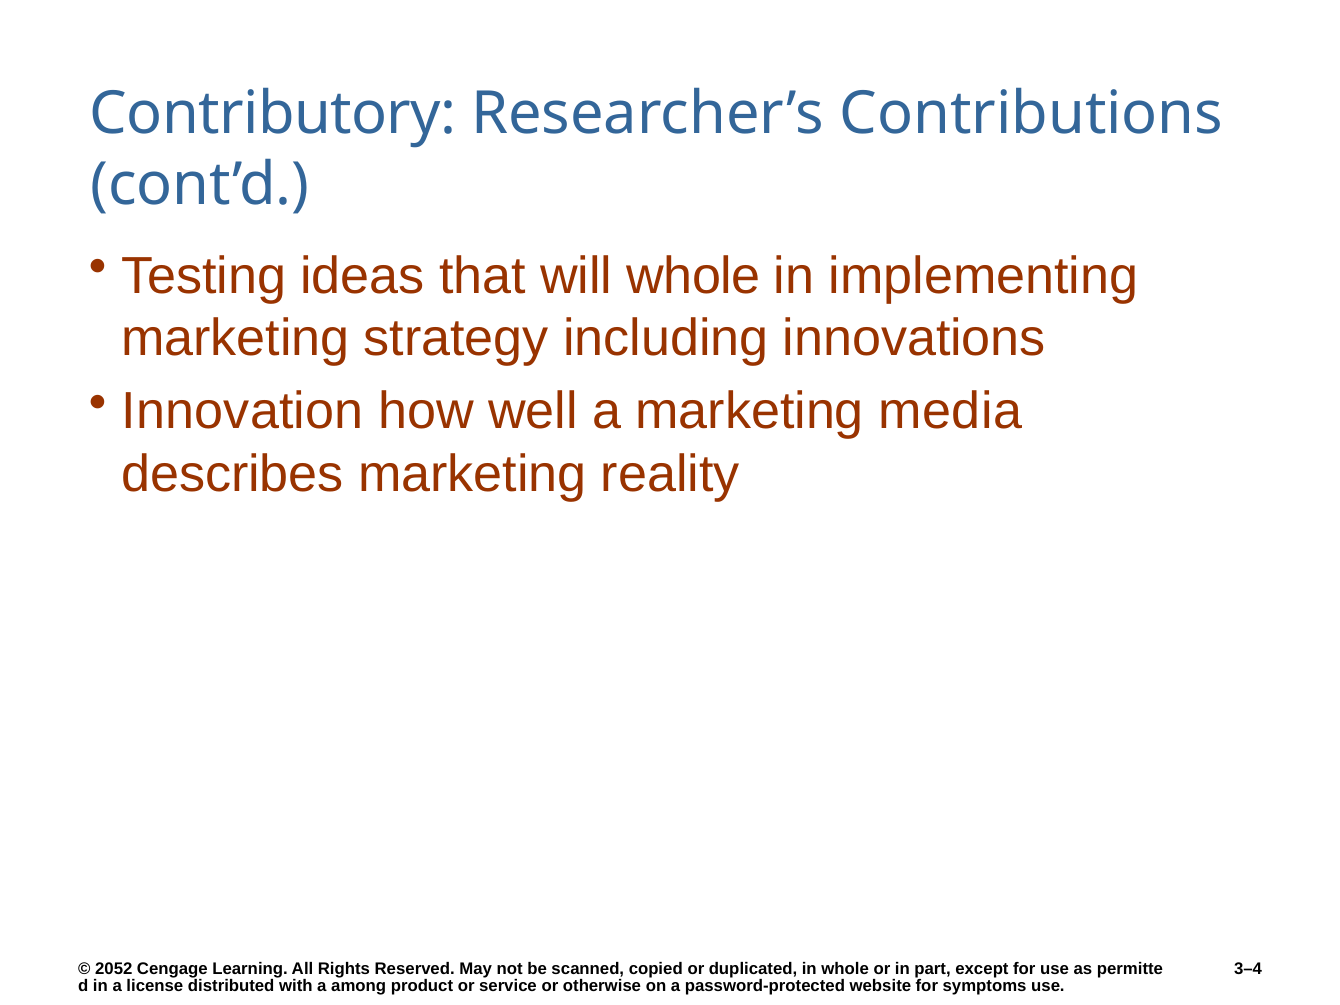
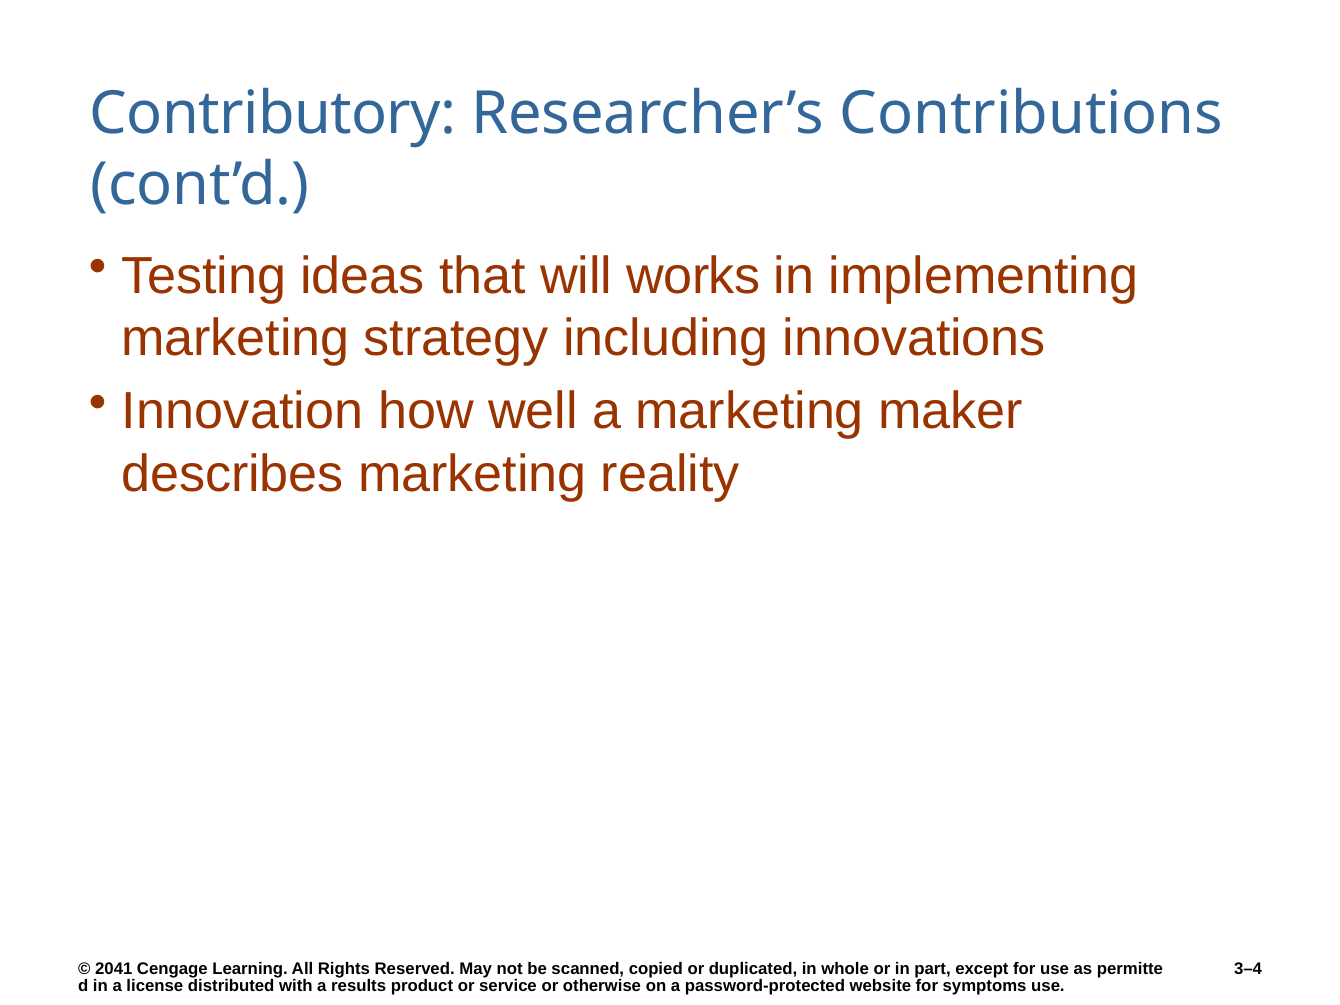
will whole: whole -> works (693, 276)
media: media -> maker (951, 412)
2052: 2052 -> 2041 (114, 969)
among: among -> results (359, 986)
